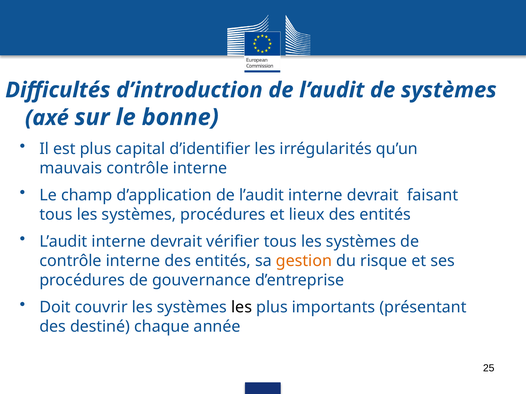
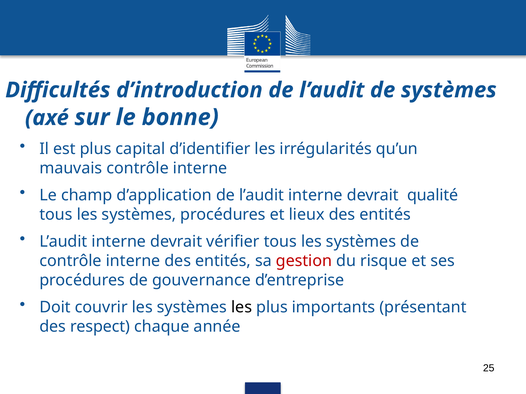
faisant: faisant -> qualité (433, 195)
gestion colour: orange -> red (304, 261)
destiné: destiné -> respect (100, 327)
